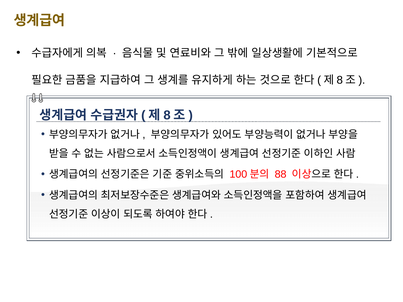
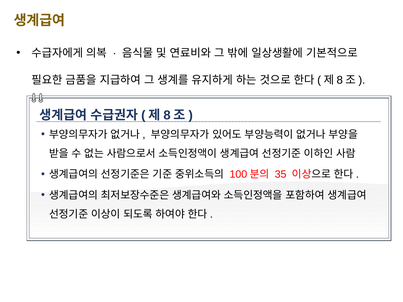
88: 88 -> 35 (281, 175)
